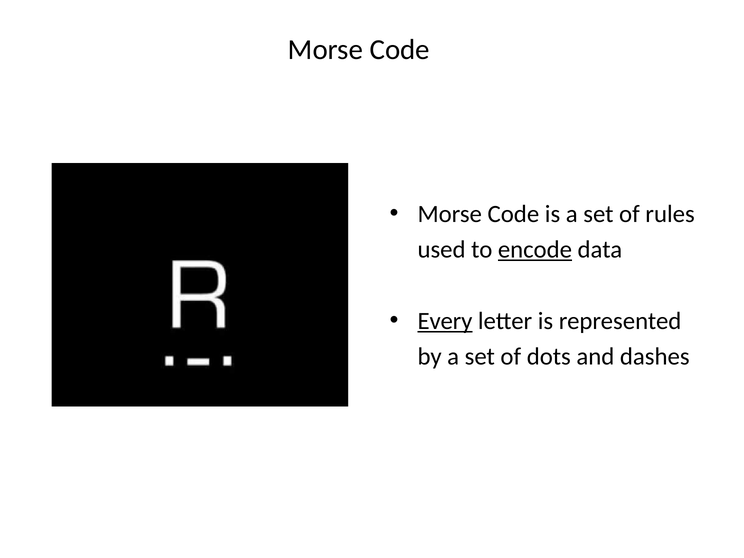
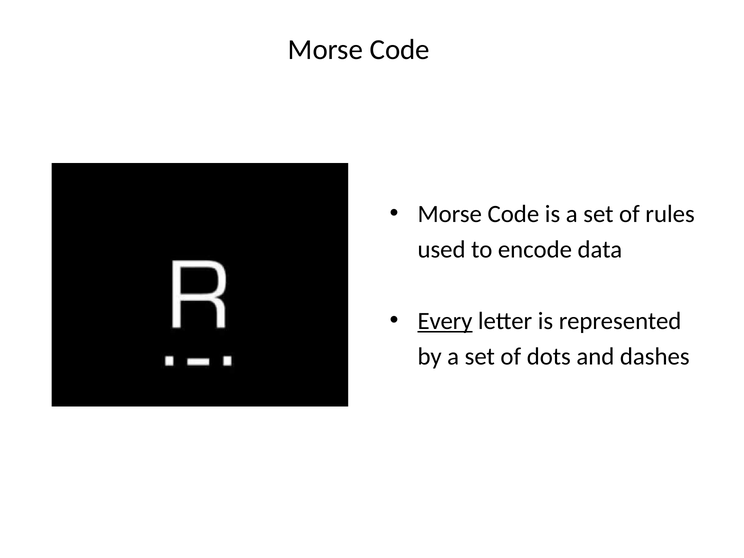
encode underline: present -> none (535, 250)
